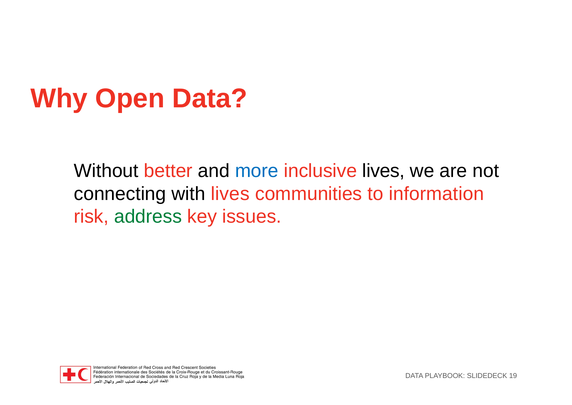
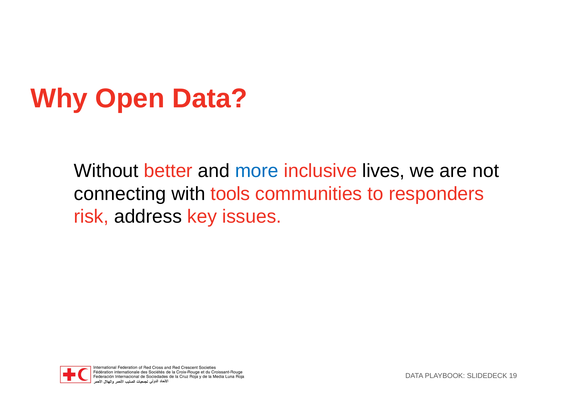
with lives: lives -> tools (230, 194)
information: information -> responders (436, 194)
address colour: green -> black (148, 216)
